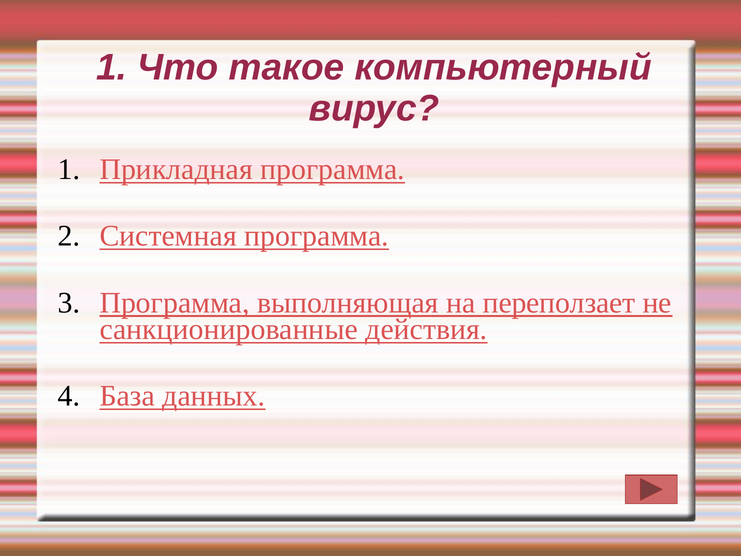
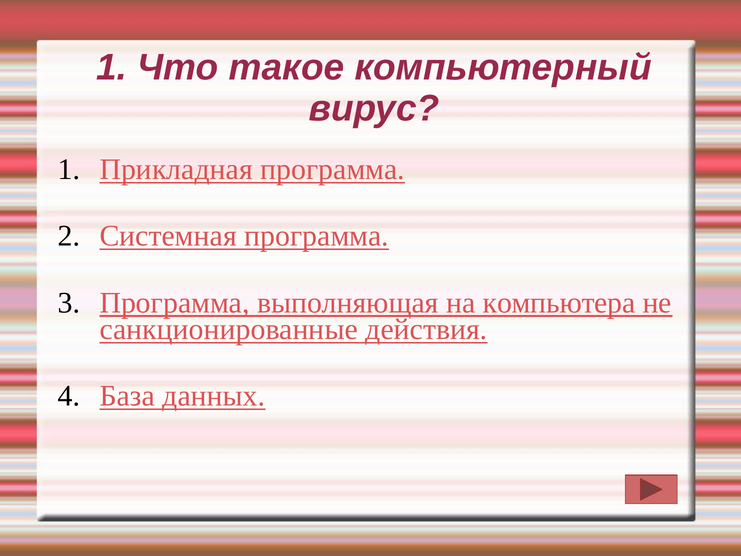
переползает: переползает -> компьютера (559, 303)
